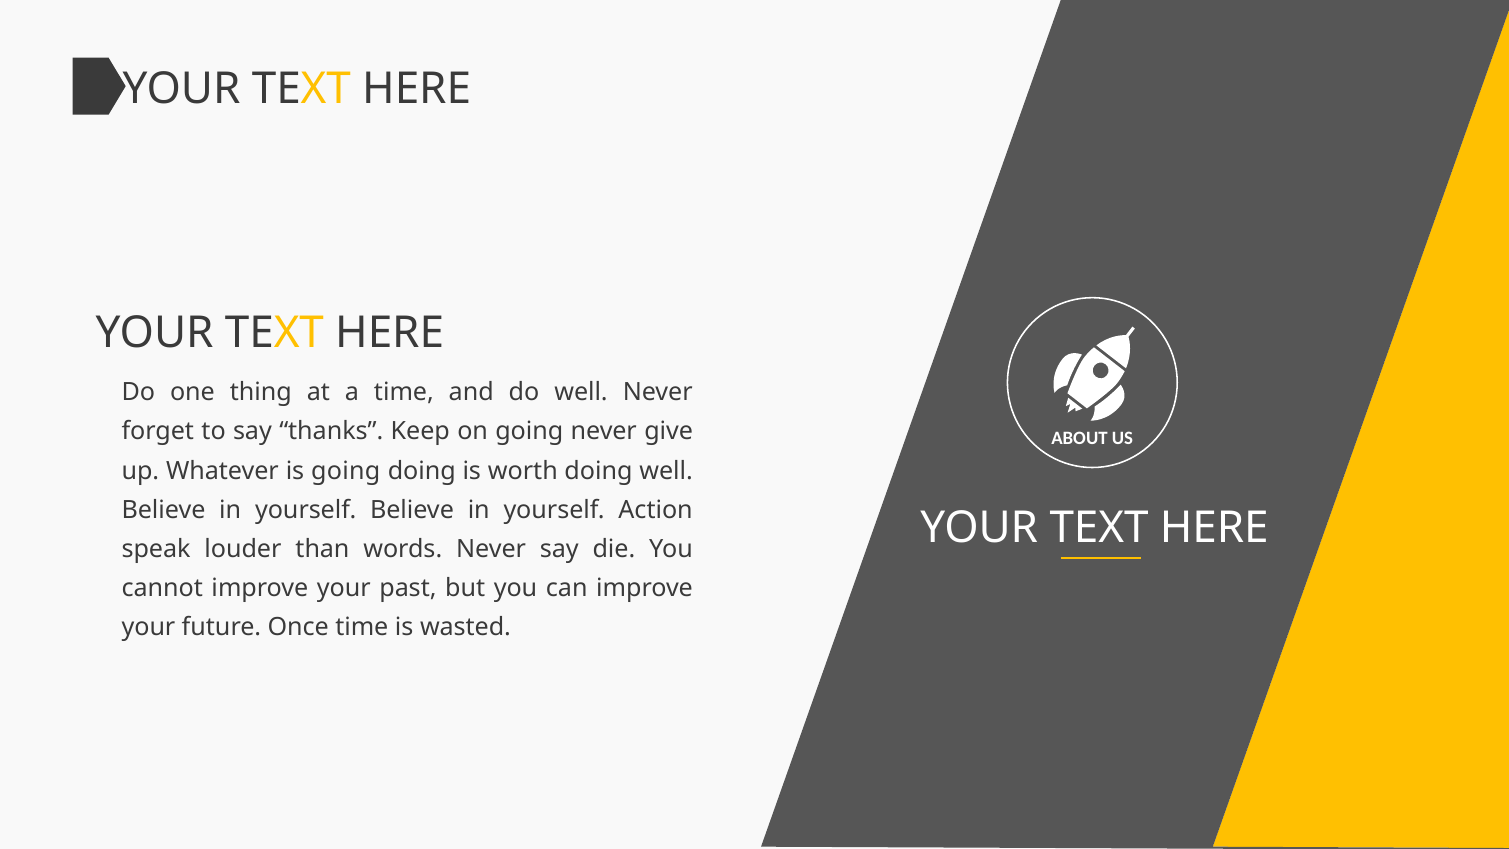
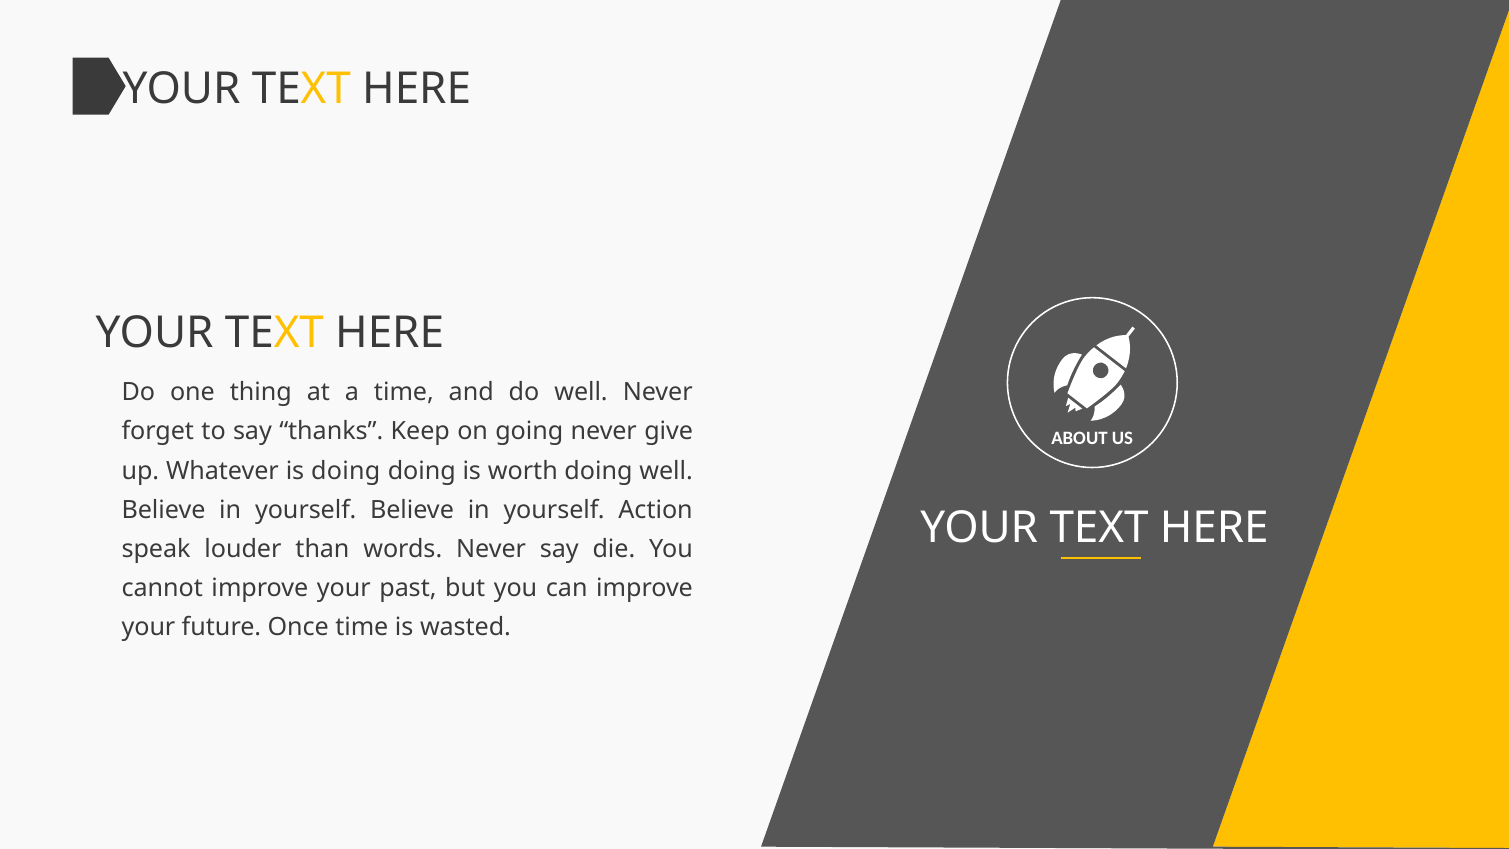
is going: going -> doing (346, 471)
